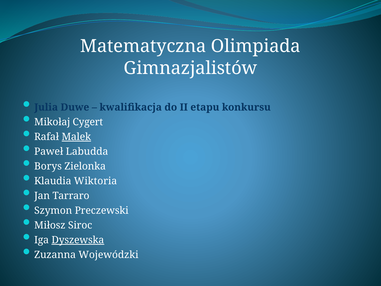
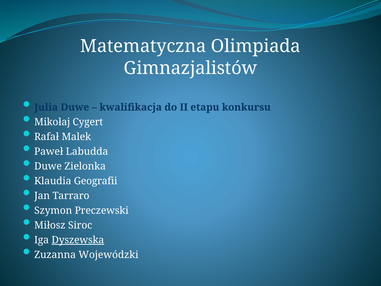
Malek underline: present -> none (76, 137)
Borys: Borys -> Duwe (48, 166)
Wiktoria: Wiktoria -> Geografii (96, 181)
